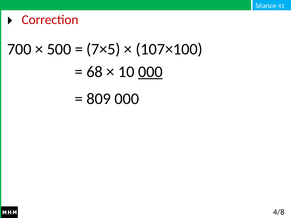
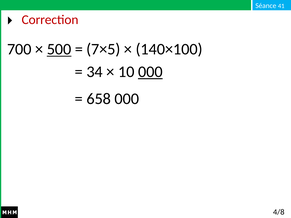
500 underline: none -> present (59, 49)
107×100: 107×100 -> 140×100 (169, 49)
68: 68 -> 34 (95, 72)
809: 809 -> 658 (99, 99)
